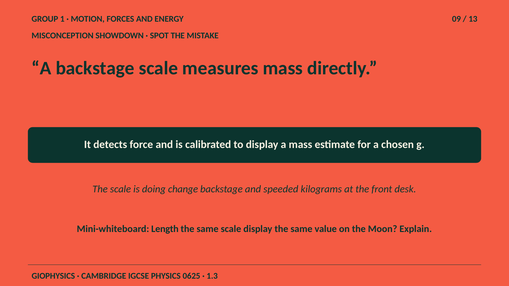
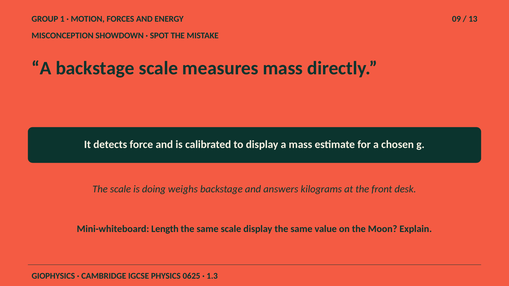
change: change -> weighs (183, 189)
speeded: speeded -> answers (281, 189)
